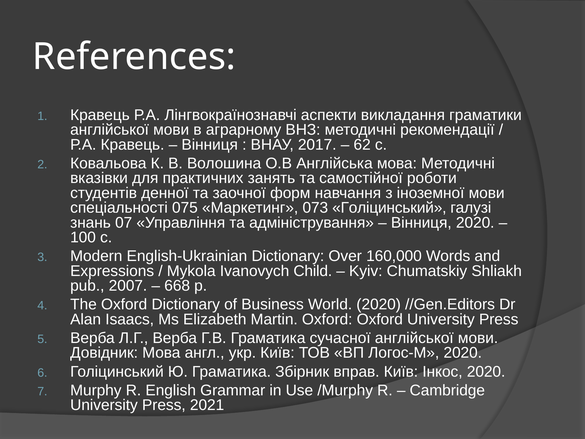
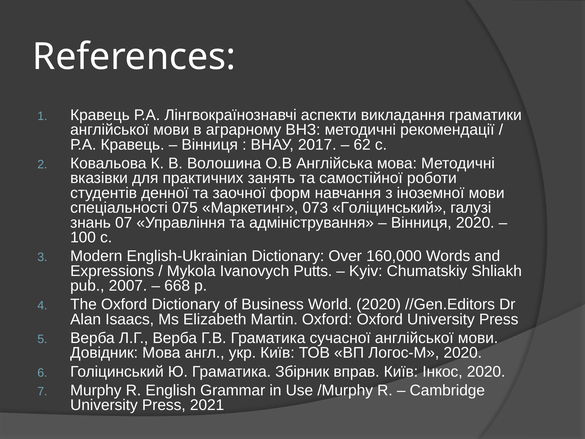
Child: Child -> Putts (313, 271)
